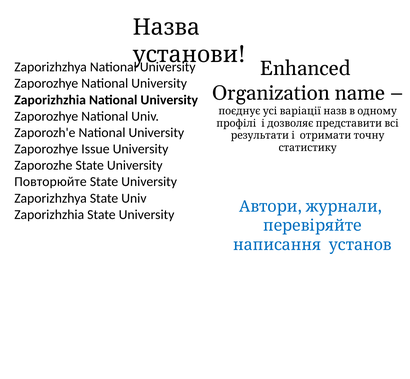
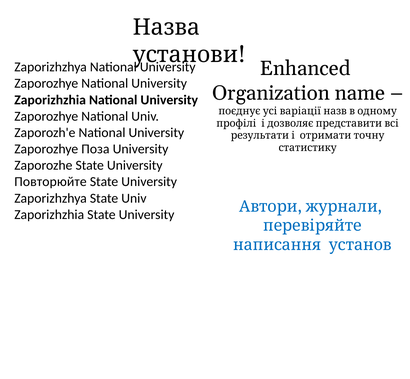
Issue: Issue -> Поза (95, 149)
